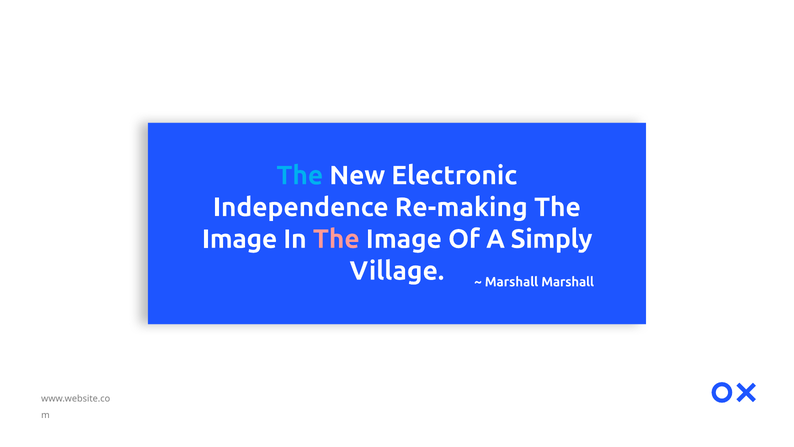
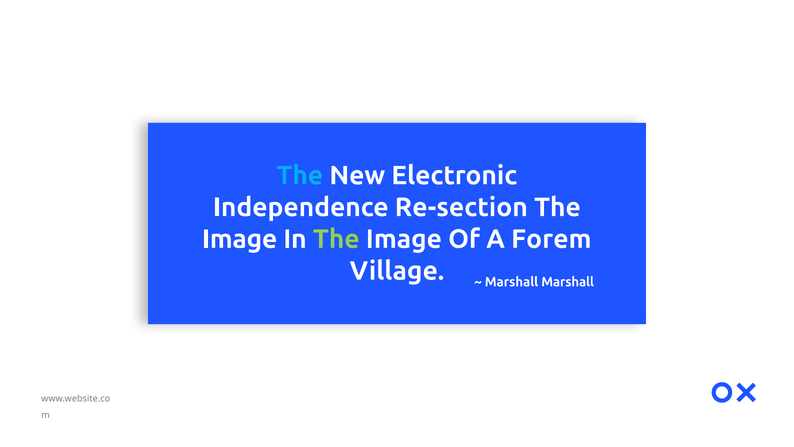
Re-making: Re-making -> Re-section (461, 207)
The colour: pink -> light green (336, 239)
Simply: Simply -> Forem (551, 239)
